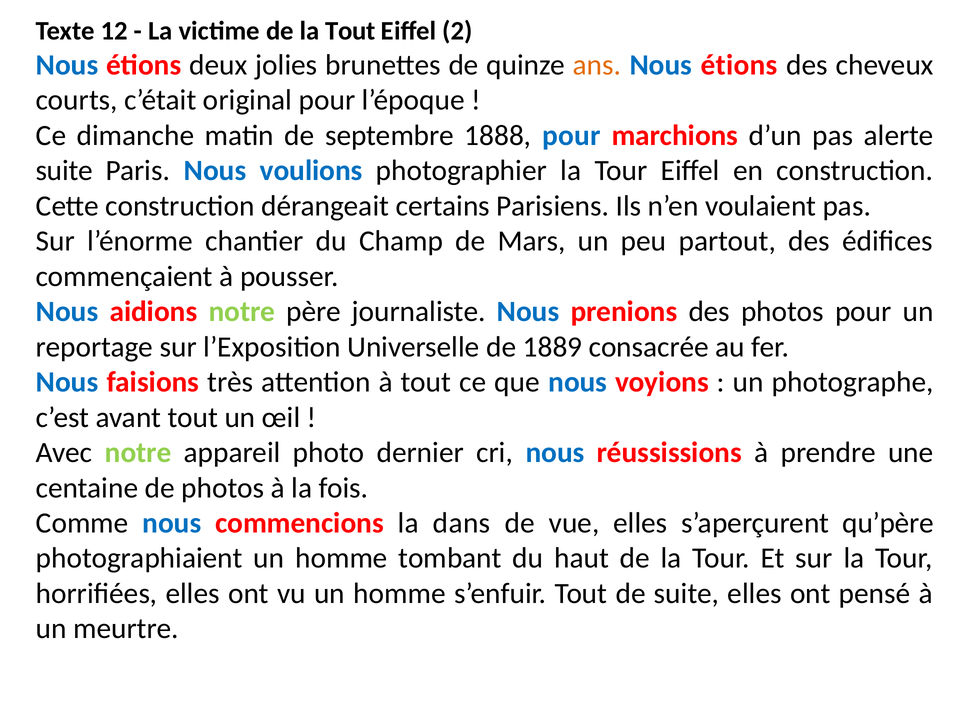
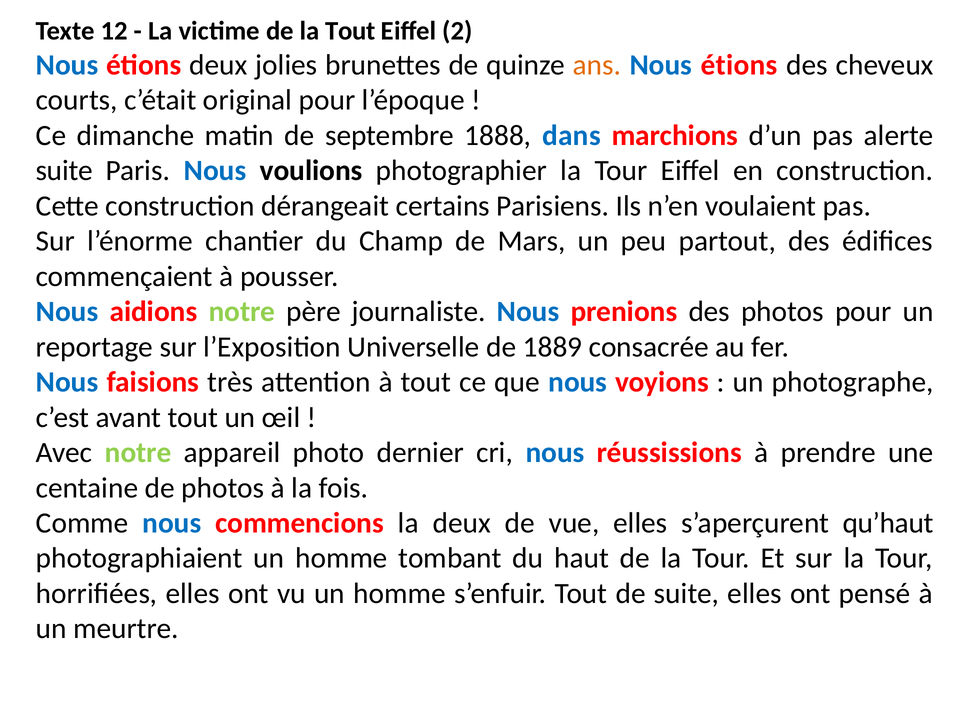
1888 pour: pour -> dans (571, 136)
voulions colour: blue -> black (311, 171)
la dans: dans -> deux (462, 523)
qu’père: qu’père -> qu’haut (888, 523)
